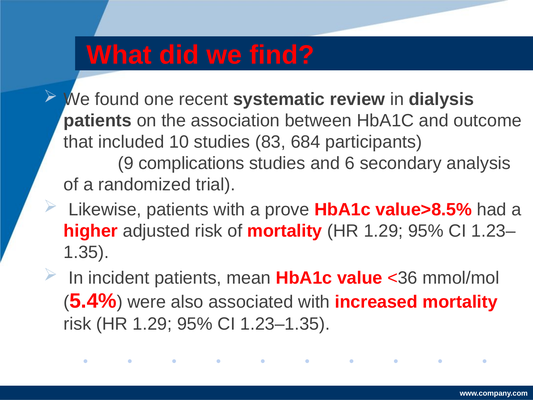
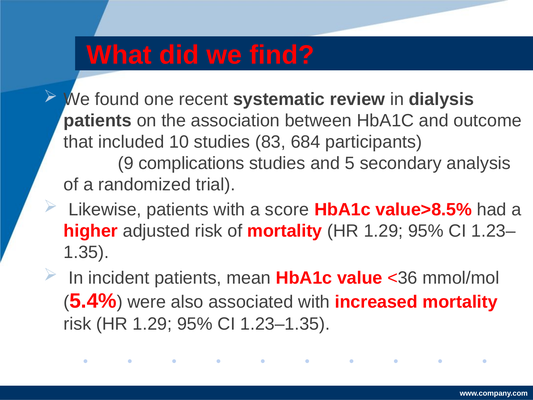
6: 6 -> 5 (350, 163)
prove: prove -> score (287, 210)
